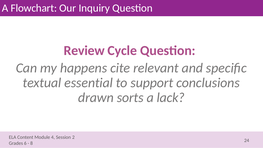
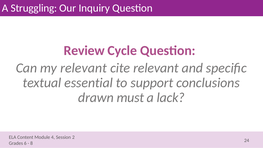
Flowchart: Flowchart -> Struggling (34, 8)
my happens: happens -> relevant (84, 68)
sorts: sorts -> must (130, 98)
